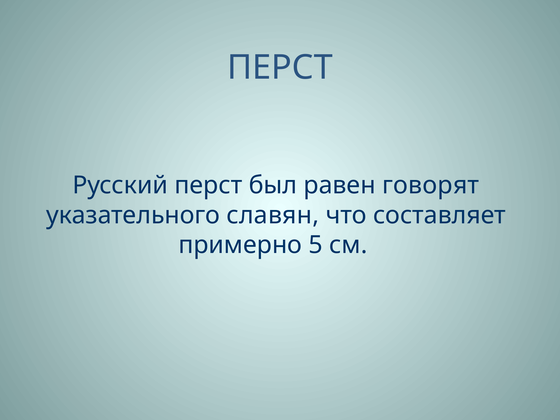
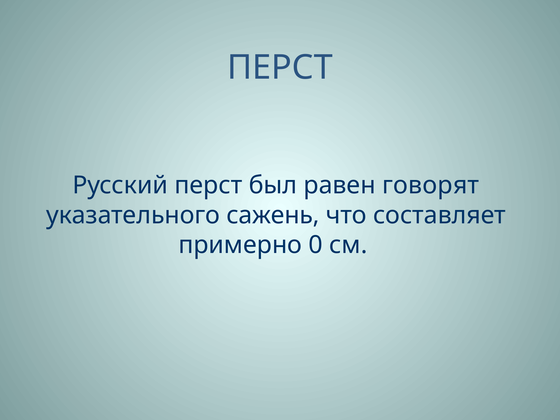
славян: славян -> сажень (273, 215)
5: 5 -> 0 (316, 245)
